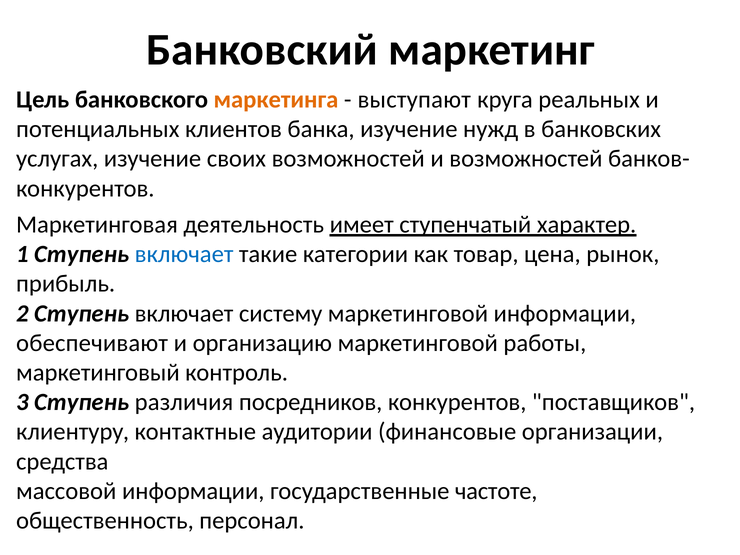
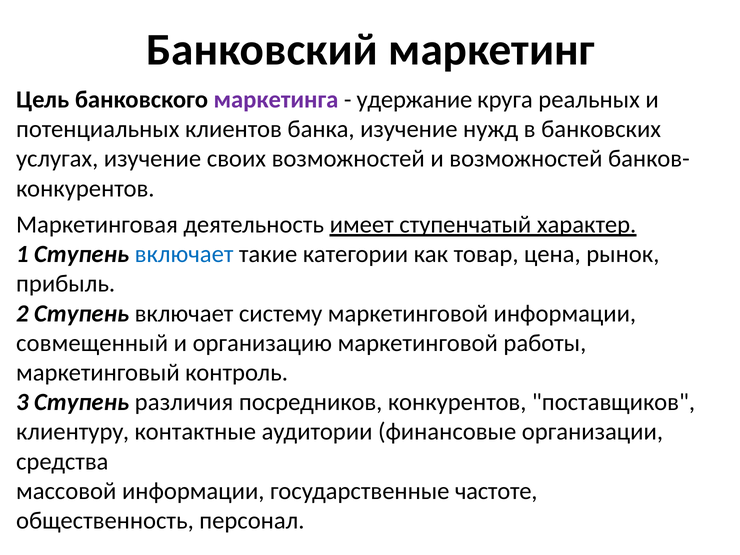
маркетинга colour: orange -> purple (276, 100)
выступают: выступают -> удержание (414, 100)
обеспечивают: обеспечивают -> совмещенный (92, 343)
